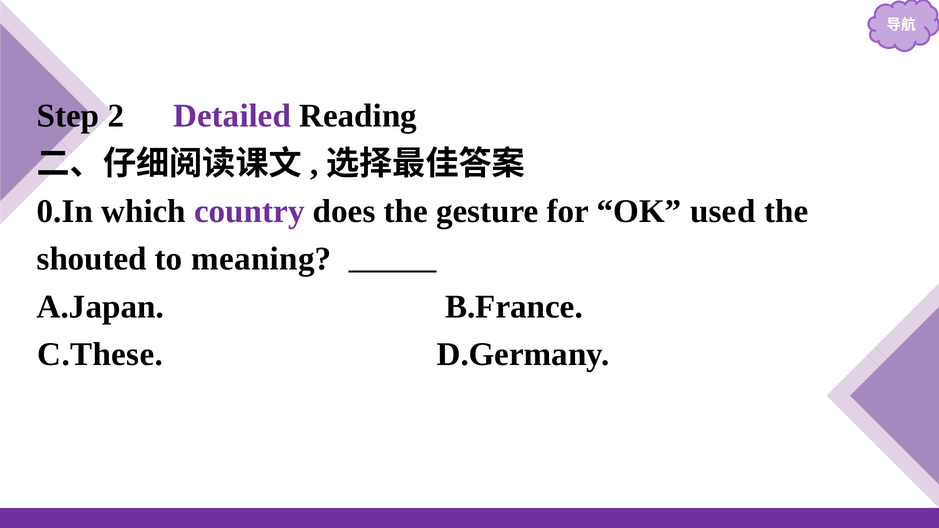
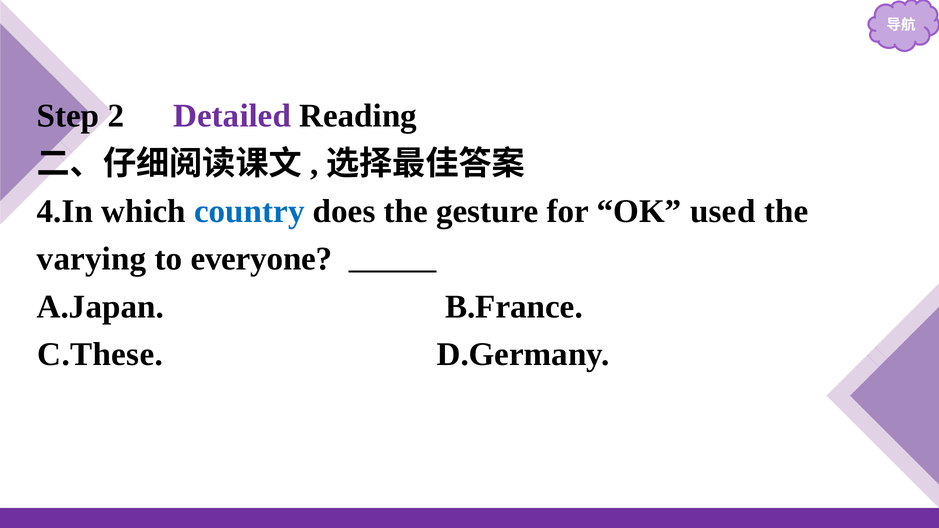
0.In: 0.In -> 4.In (65, 211)
country colour: purple -> blue (249, 211)
shouted: shouted -> varying (92, 259)
meaning: meaning -> everyone (262, 259)
